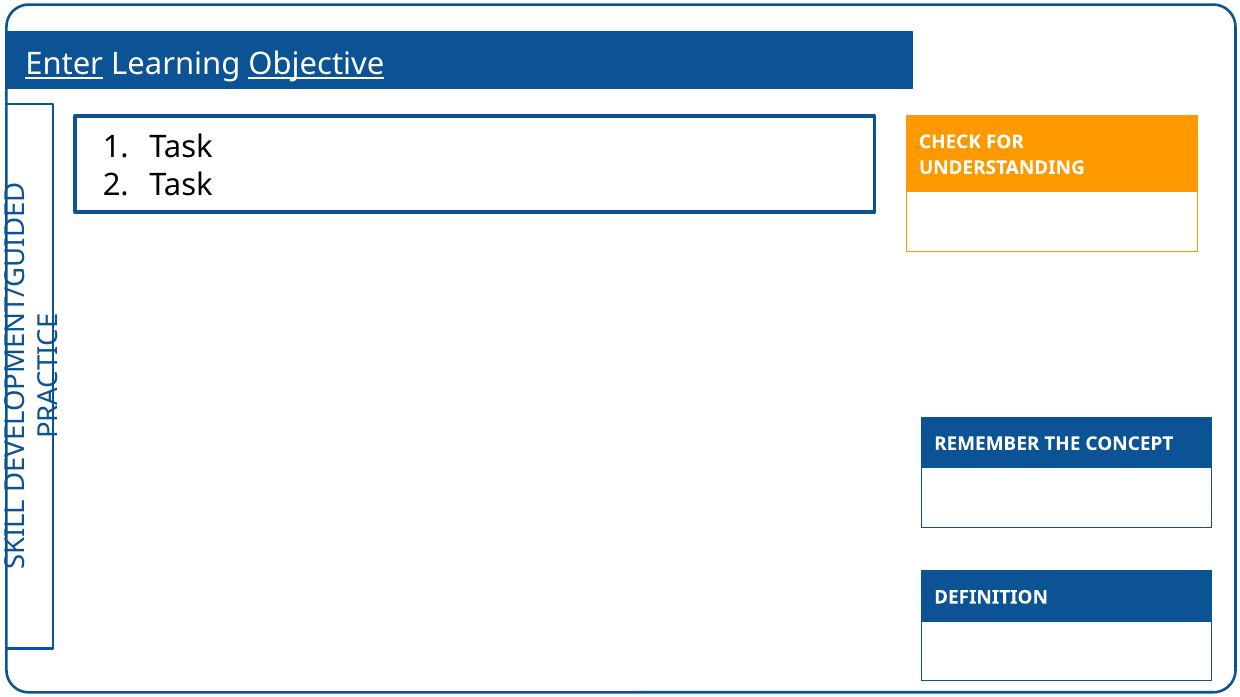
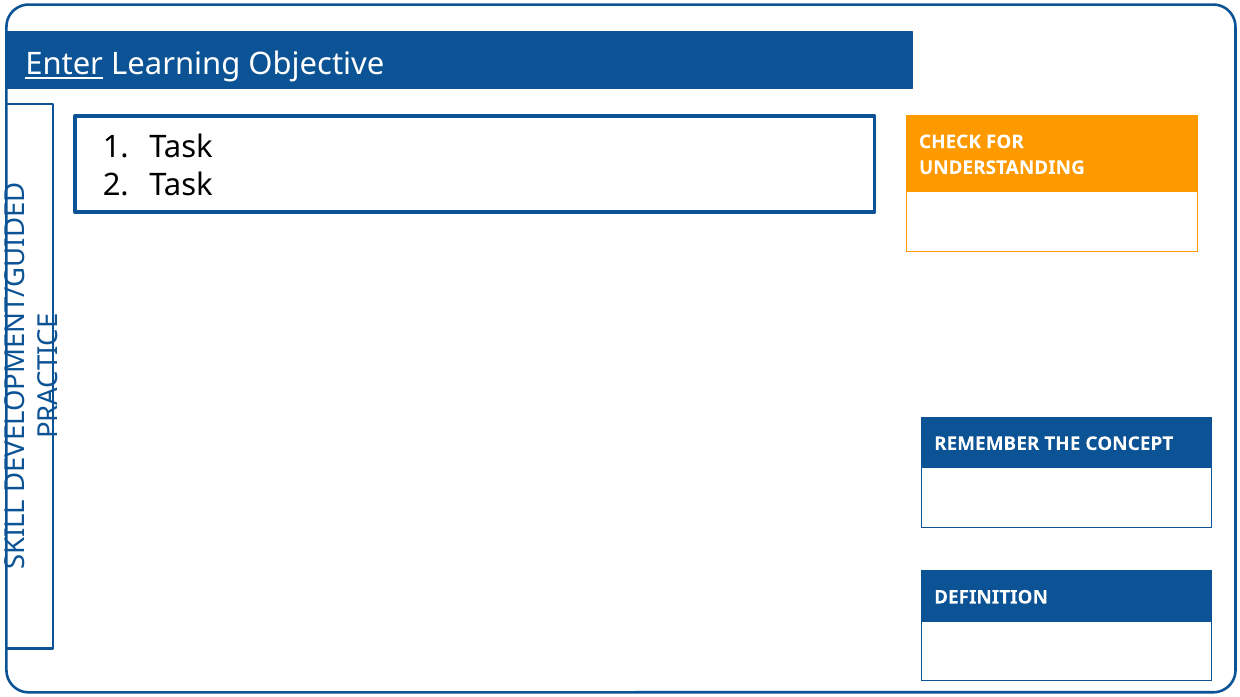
Objective underline: present -> none (316, 65)
